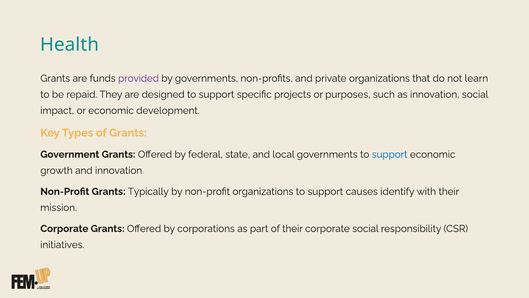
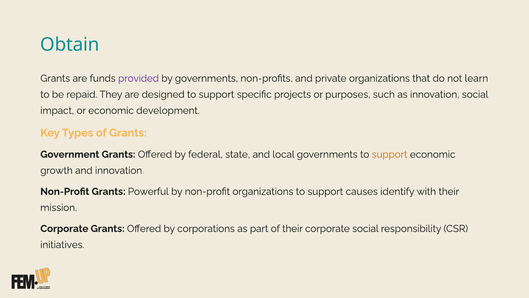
Health: Health -> Obtain (70, 44)
support colour: blue -> orange (390, 154)
Typically: Typically -> Powerful (148, 191)
